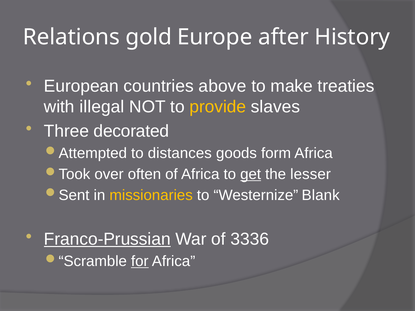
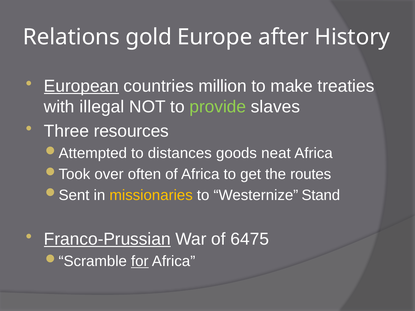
European underline: none -> present (81, 86)
above: above -> million (223, 86)
provide colour: yellow -> light green (218, 107)
decorated: decorated -> resources (131, 131)
form: form -> neat (276, 153)
get underline: present -> none (251, 174)
lesser: lesser -> routes (311, 174)
Blank: Blank -> Stand (321, 195)
3336: 3336 -> 6475 (250, 239)
